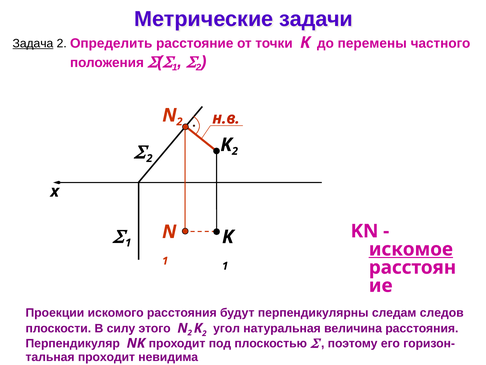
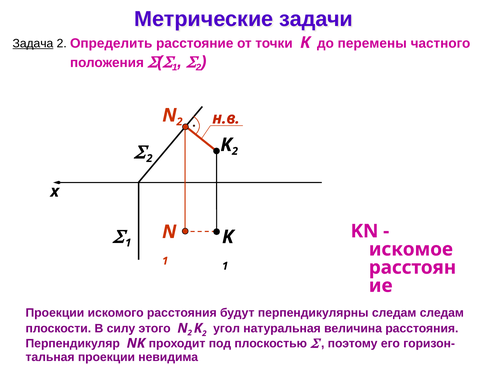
искомое underline: present -> none (411, 249)
следам следов: следов -> следам (442, 312)
проходит: проходит -> проекции (106, 357)
